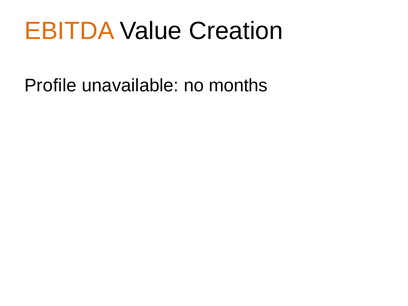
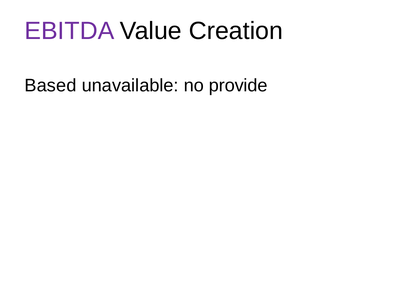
EBITDA colour: orange -> purple (69, 31)
Profile: Profile -> Based (51, 86)
months: months -> provide (238, 86)
